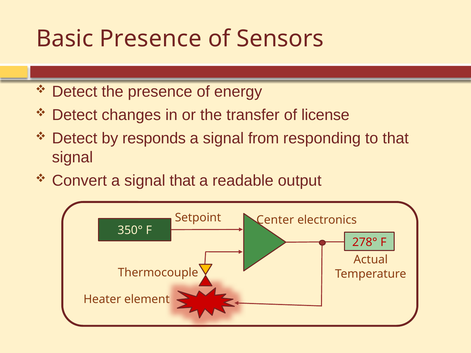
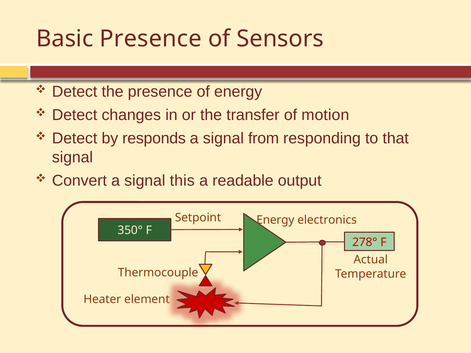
license: license -> motion (325, 115)
signal that: that -> this (182, 181)
Center: Center -> Energy (275, 220)
